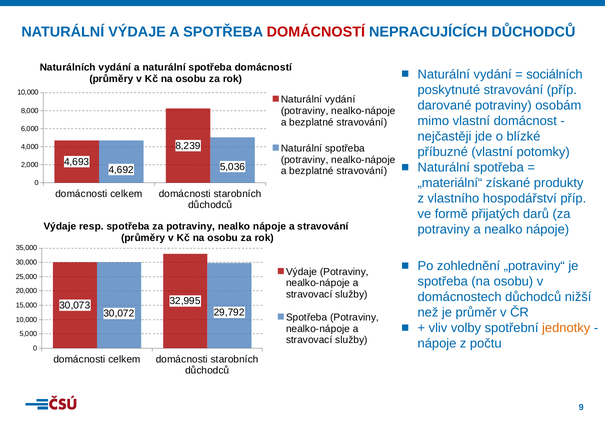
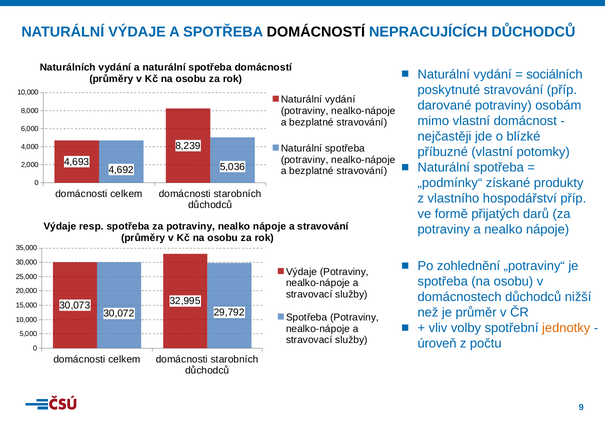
DOMÁCNOSTÍ colour: red -> black (316, 32)
„materiální“: „materiální“ -> „podmínky“ (450, 183)
nápoje: nápoje -> úroveň (437, 343)
